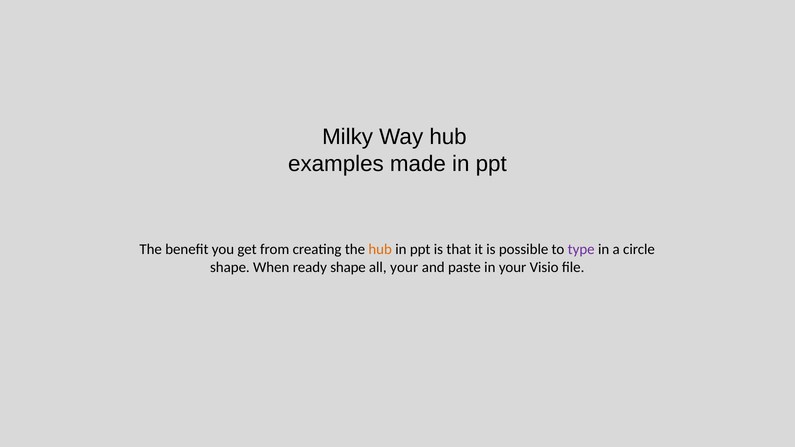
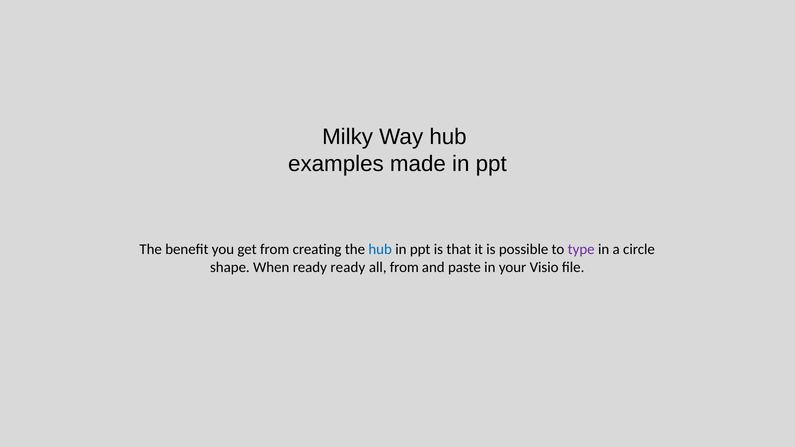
hub colour: orange -> blue (380, 249)
ready shape: shape -> ready (348, 267)
all your: your -> from (404, 267)
